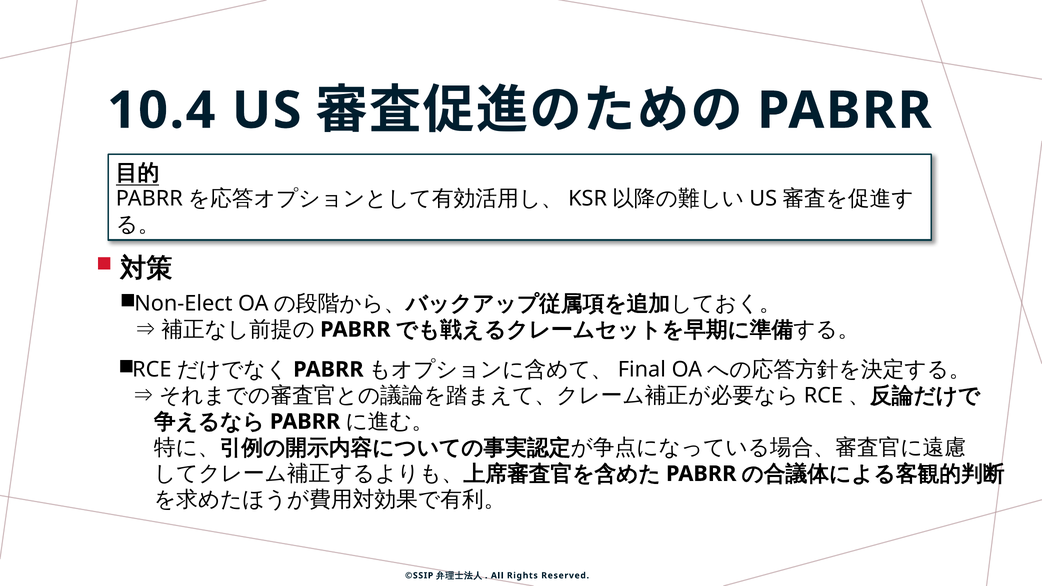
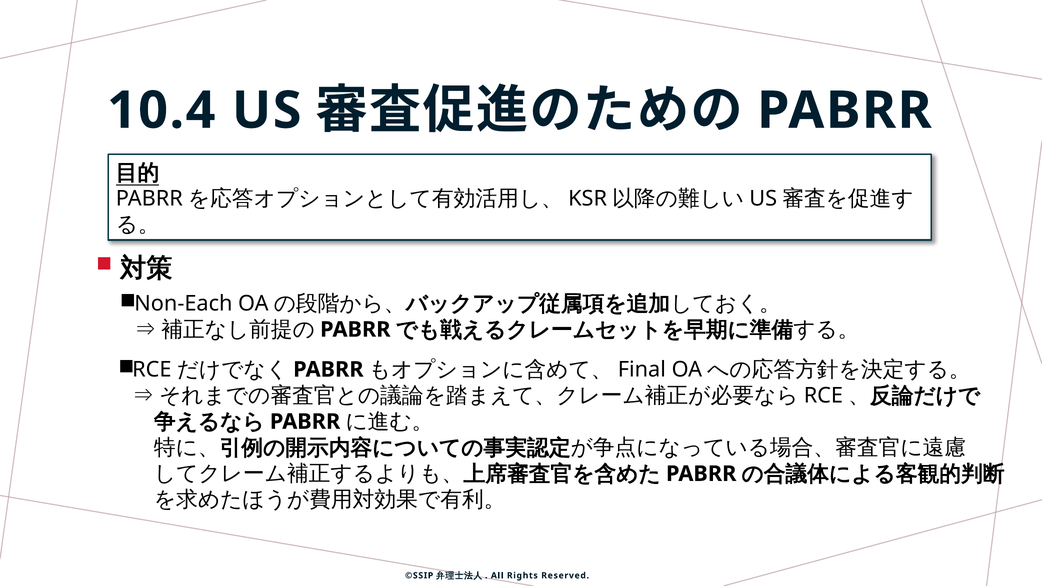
Non-Elect: Non-Elect -> Non-Each (183, 304)
